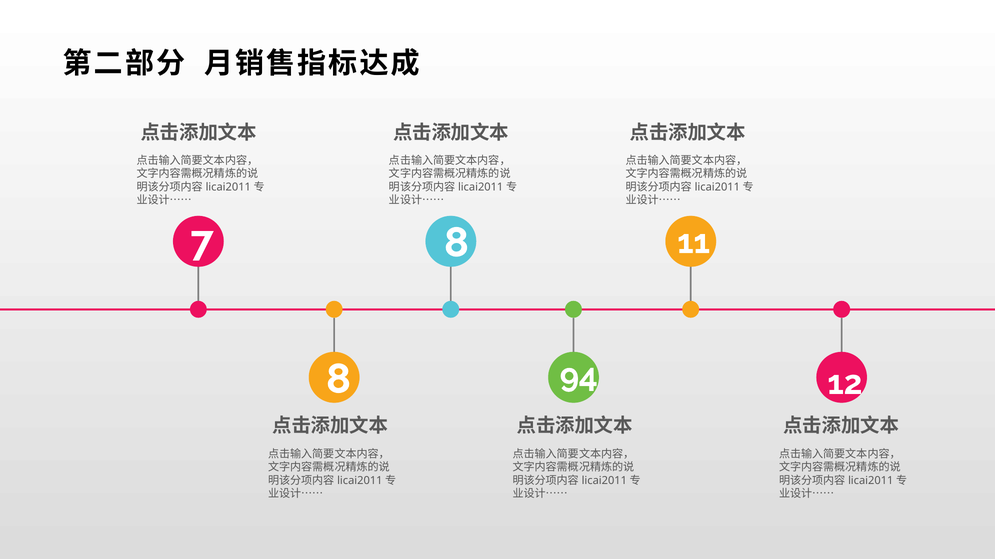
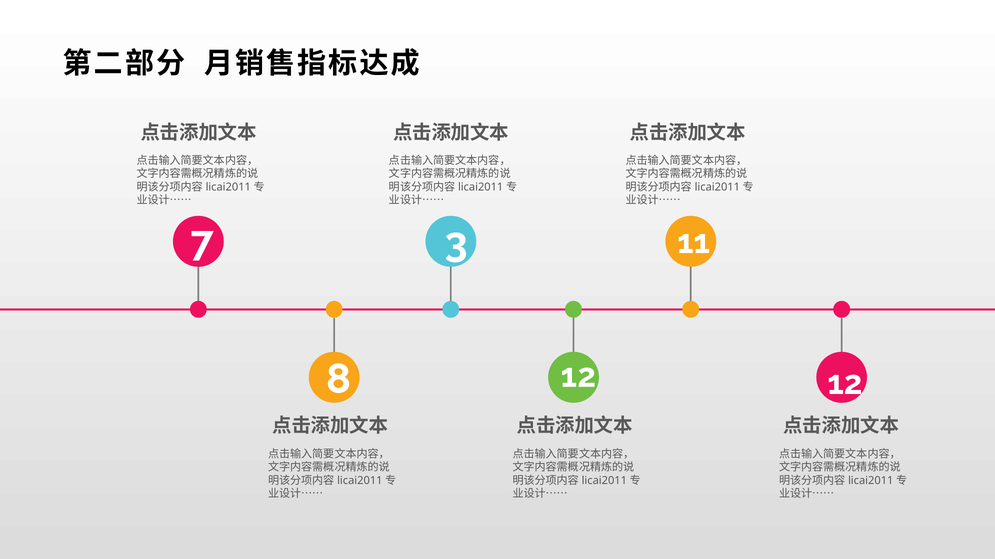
7 8: 8 -> 3 (456, 243)
8 94: 94 -> 12 (578, 376)
